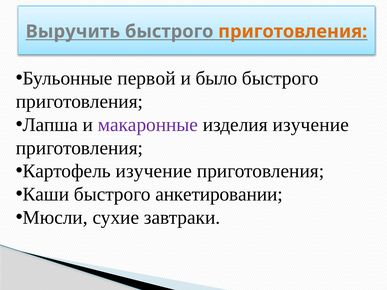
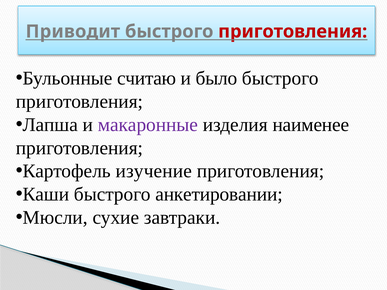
Выручить: Выручить -> Приводит (73, 32)
приготовления colour: orange -> red (293, 32)
первой: первой -> считаю (147, 78)
изделия изучение: изучение -> наименее (311, 125)
